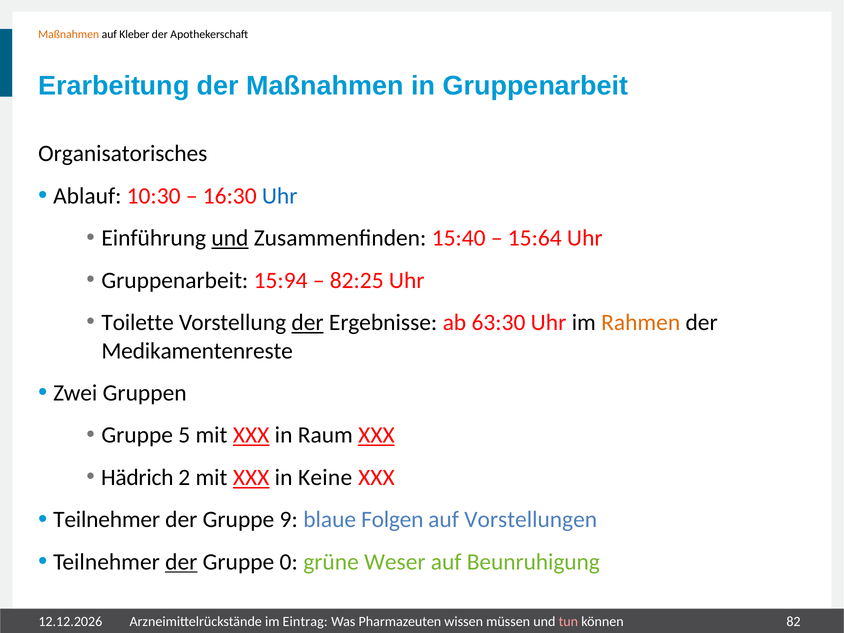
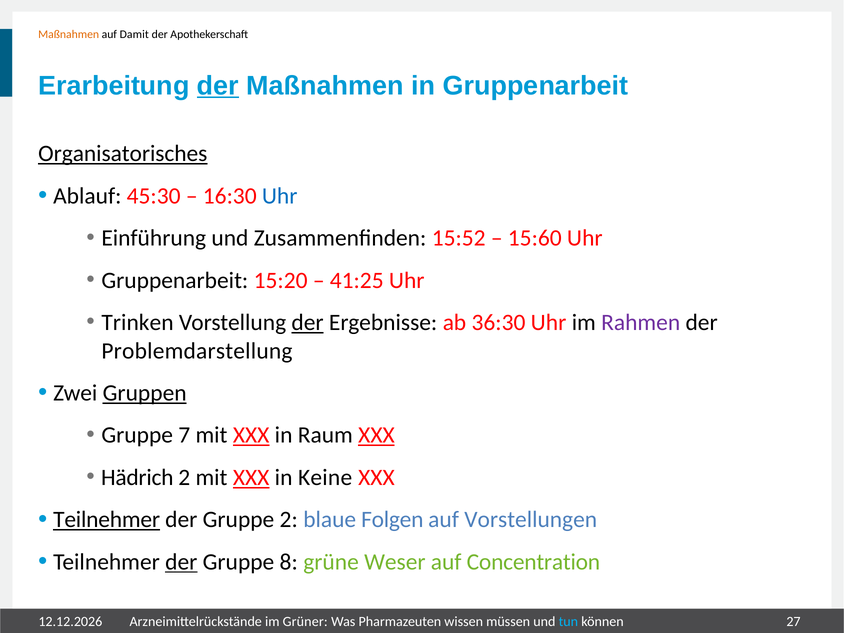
Kleber: Kleber -> Damit (134, 34)
der underline: none -> present (218, 86)
Organisatorisches underline: none -> present (123, 154)
10:30: 10:30 -> 45:30 (154, 196)
und underline: present -> none (230, 238)
15:40: 15:40 -> 15:52 (459, 238)
15:64: 15:64 -> 15:60 (535, 238)
15:94: 15:94 -> 15:20 (281, 280)
82:25: 82:25 -> 41:25 (357, 280)
Toilette: Toilette -> Trinken (137, 323)
63:30: 63:30 -> 36:30 (499, 323)
Rahmen colour: orange -> purple (641, 323)
Medikamentenreste: Medikamentenreste -> Problemdarstellung (197, 351)
Gruppen underline: none -> present (145, 393)
5: 5 -> 7 (184, 435)
Teilnehmer underline: none -> present (107, 520)
Gruppe 9: 9 -> 2 (289, 520)
0: 0 -> 8 (289, 562)
Beunruhigung: Beunruhigung -> Concentration (533, 562)
Eintrag: Eintrag -> Grüner (305, 622)
tun colour: pink -> light blue (568, 622)
82: 82 -> 27 (794, 622)
